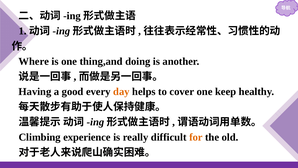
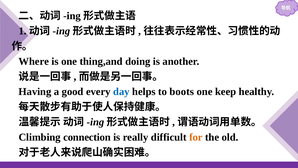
day colour: orange -> blue (121, 91)
cover: cover -> boots (182, 91)
experience: experience -> connection (87, 137)
